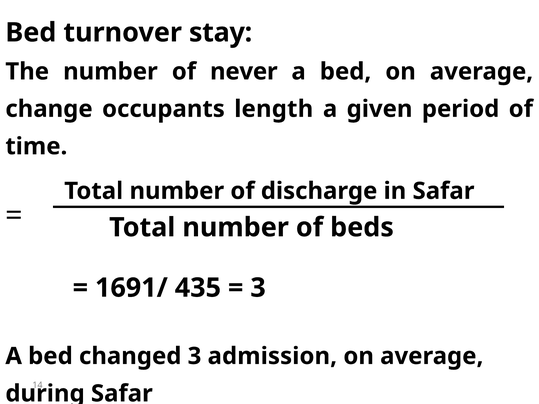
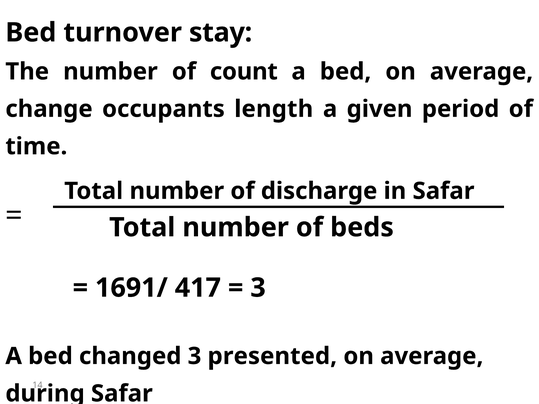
never: never -> count (244, 72)
435: 435 -> 417 (198, 288)
admission: admission -> presented (272, 356)
